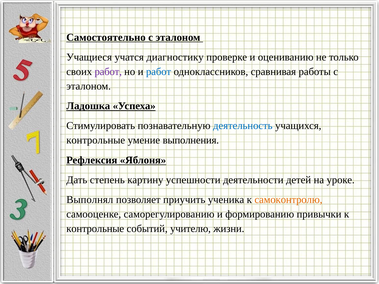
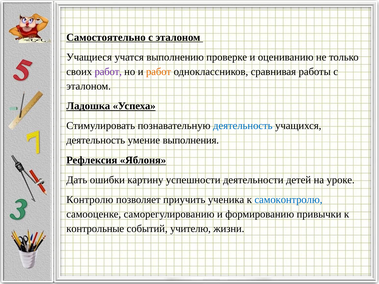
диагностику: диагностику -> выполнению (175, 57)
работ colour: blue -> orange (159, 72)
контрольные: контрольные -> деятельность (96, 140)
степень: степень -> ошибки (107, 180)
Выполнял: Выполнял -> Контролю (90, 200)
самоконтролю colour: orange -> blue (288, 200)
